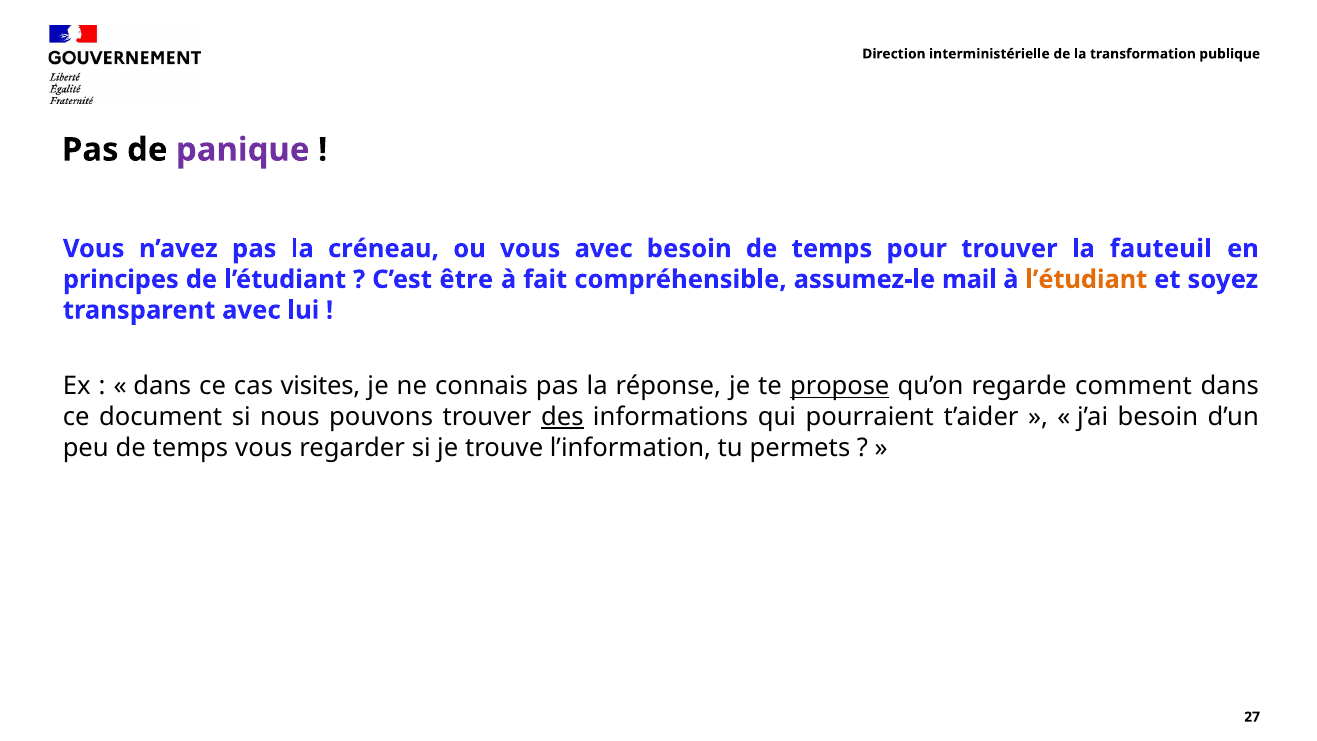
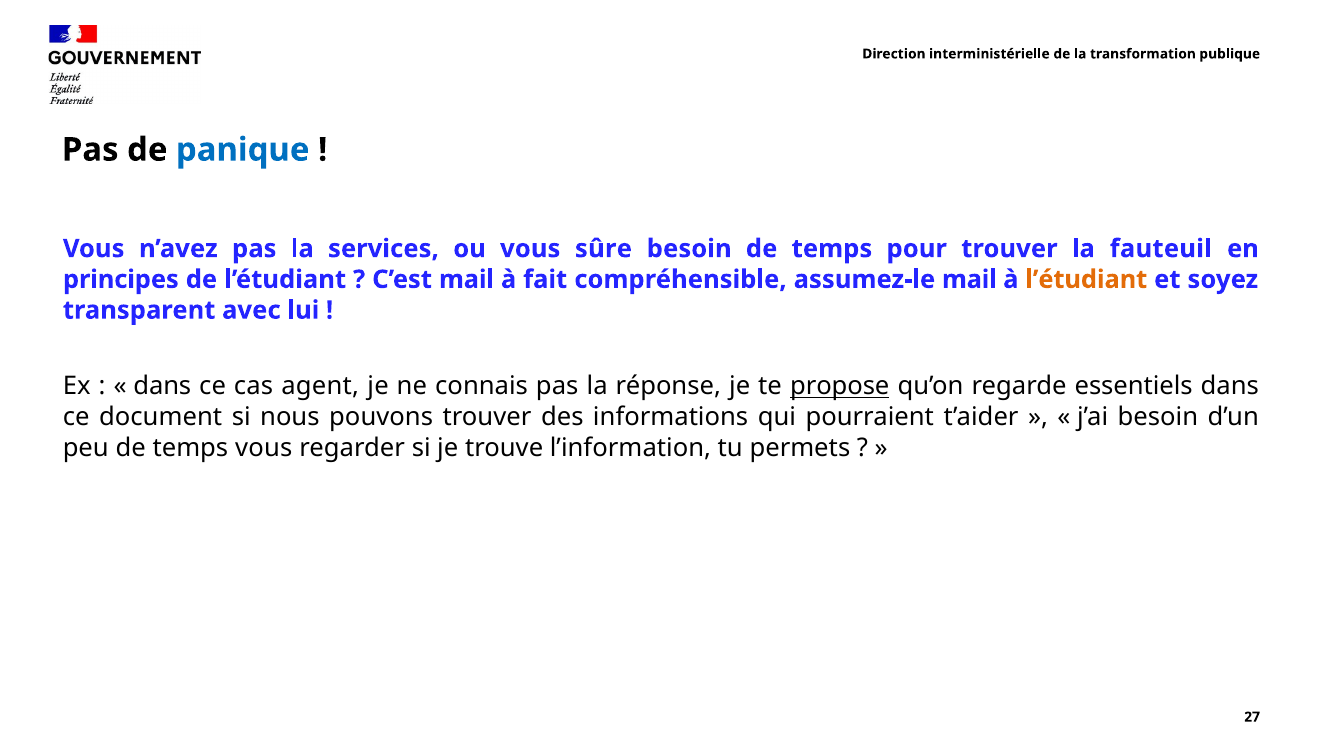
panique colour: purple -> blue (243, 150)
créneau: créneau -> services (383, 249)
vous avec: avec -> sûre (603, 249)
C’est être: être -> mail (466, 279)
visites: visites -> agent (320, 386)
comment: comment -> essentiels (1134, 386)
des underline: present -> none (562, 417)
